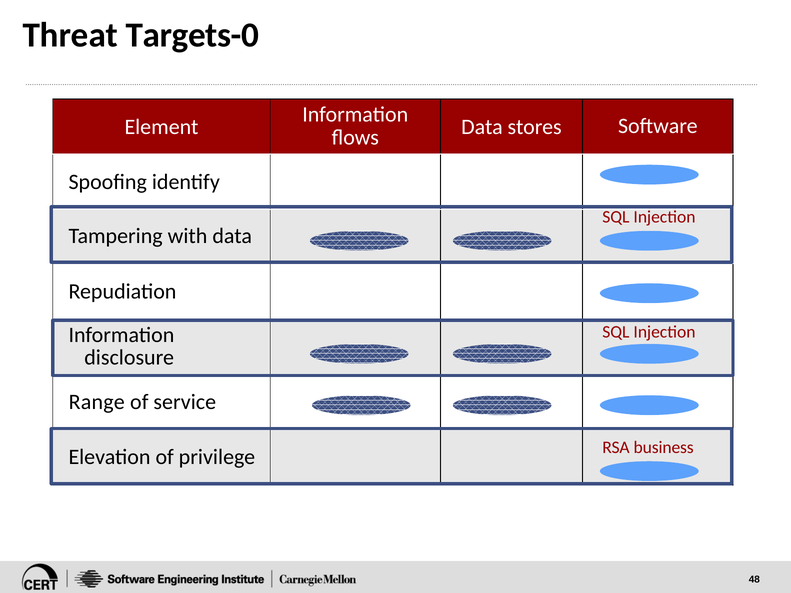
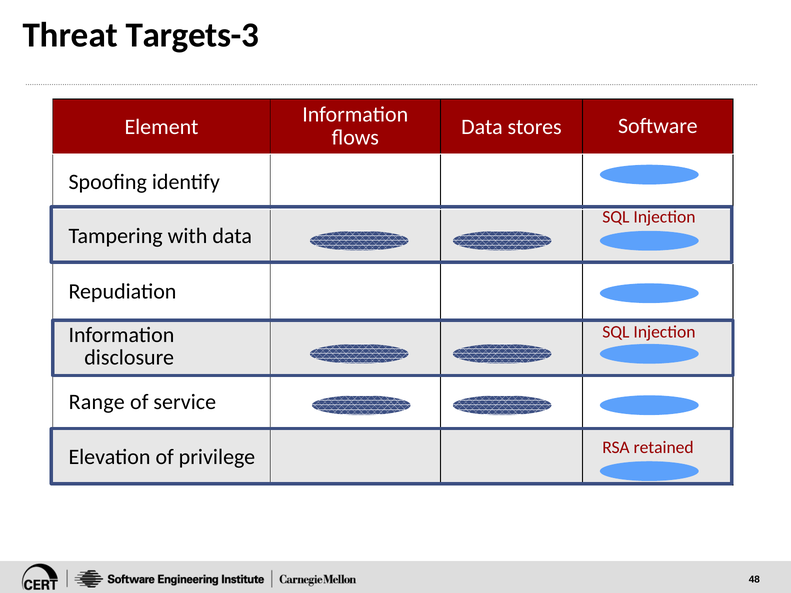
Targets-0: Targets-0 -> Targets-3 (192, 35)
business: business -> retained (664, 448)
